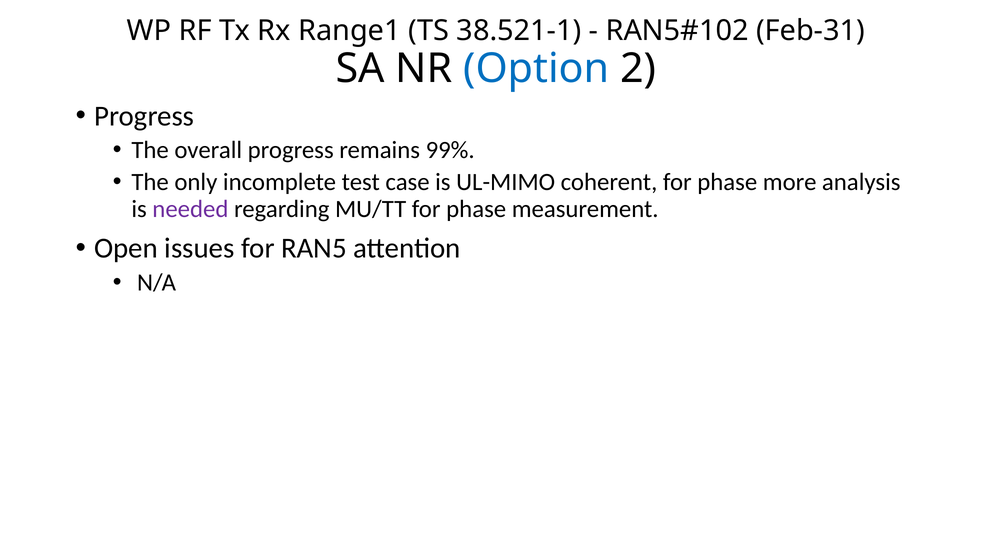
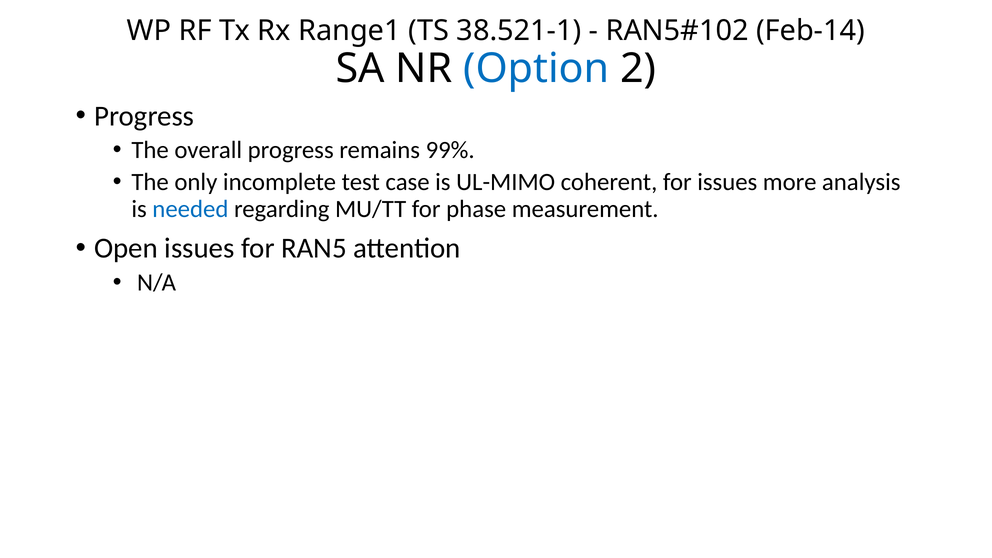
Feb-31: Feb-31 -> Feb-14 (811, 31)
coherent for phase: phase -> issues (727, 182)
needed colour: purple -> blue (190, 209)
